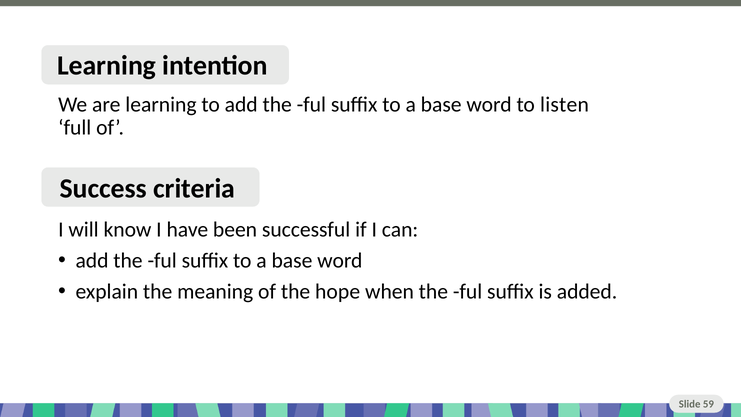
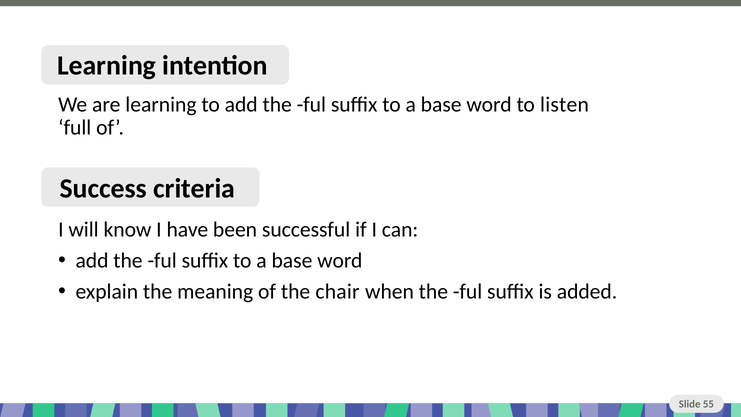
hope: hope -> chair (338, 291)
59: 59 -> 55 (708, 404)
